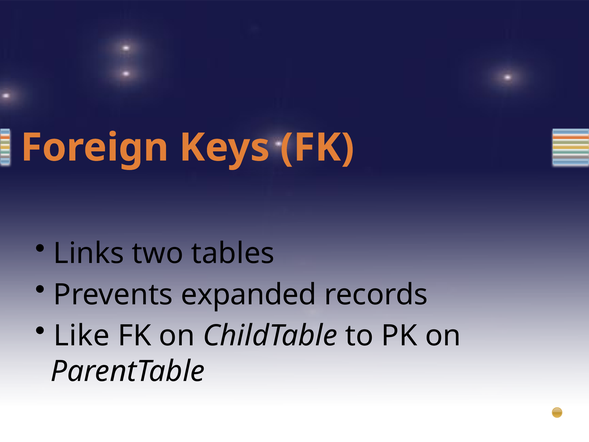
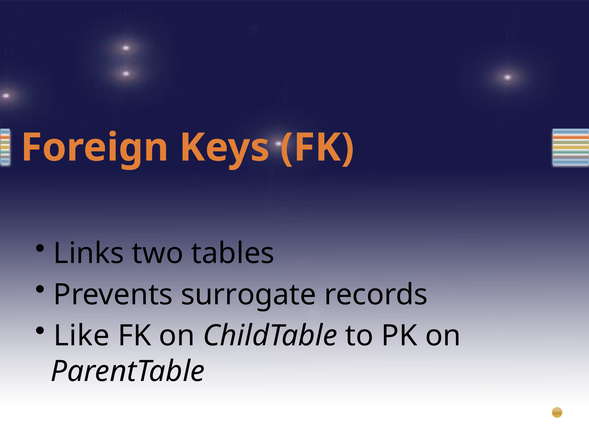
expanded: expanded -> surrogate (249, 295)
